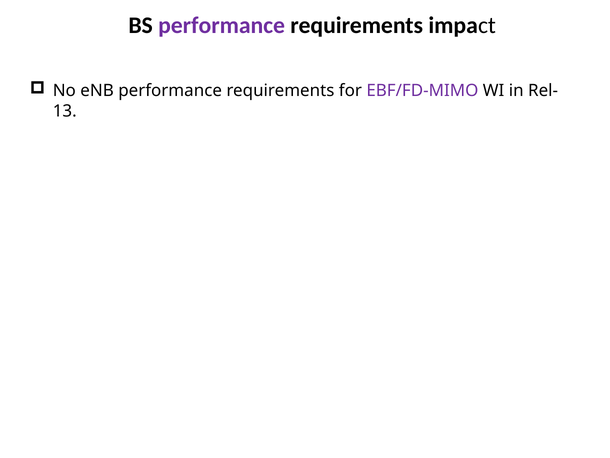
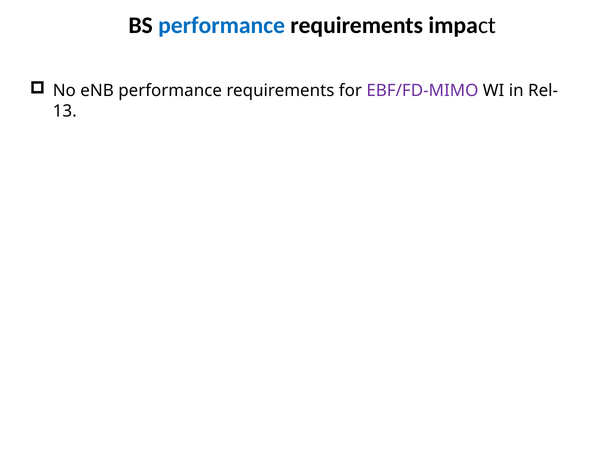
performance colour: purple -> blue (222, 25)
